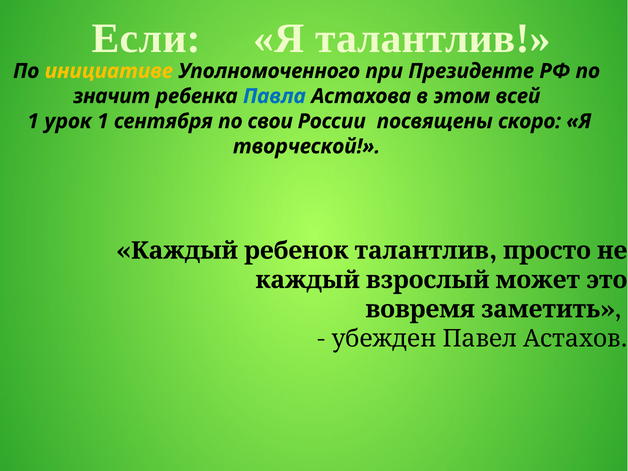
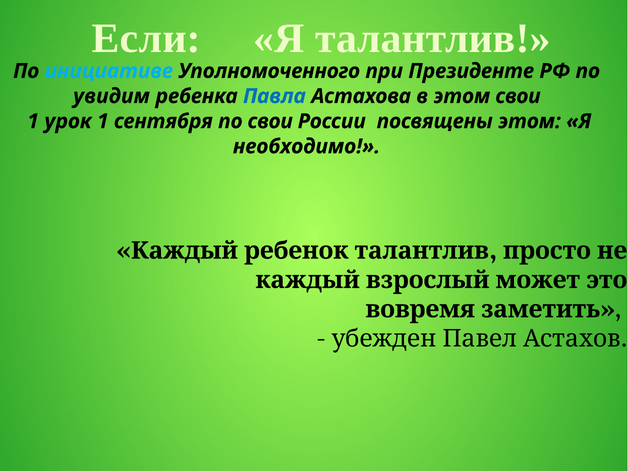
инициативе colour: yellow -> light blue (109, 71)
значит: значит -> увидим (111, 96)
этом всей: всей -> свои (518, 96)
посвящены скоро: скоро -> этом (530, 121)
творческой: творческой -> необходимо (307, 146)
